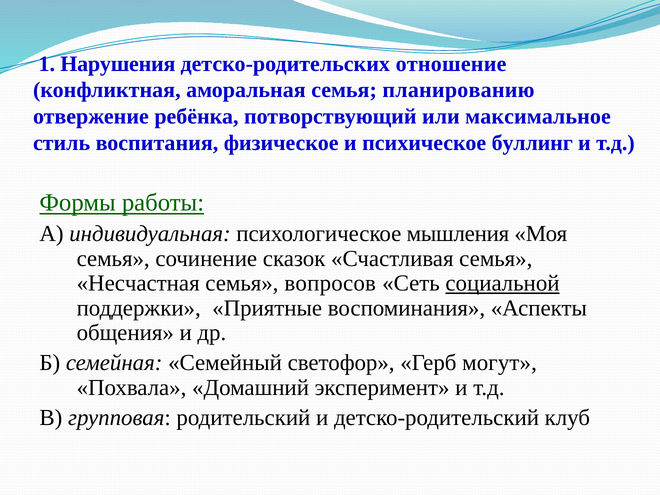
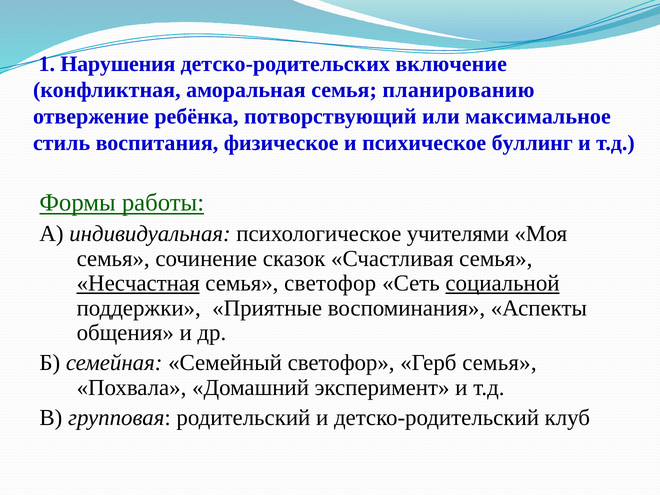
отношение: отношение -> включение (451, 64)
мышления: мышления -> учителями (458, 234)
Несчастная underline: none -> present (138, 283)
семья вопросов: вопросов -> светофор (330, 283)
Герб могут: могут -> семья (499, 363)
